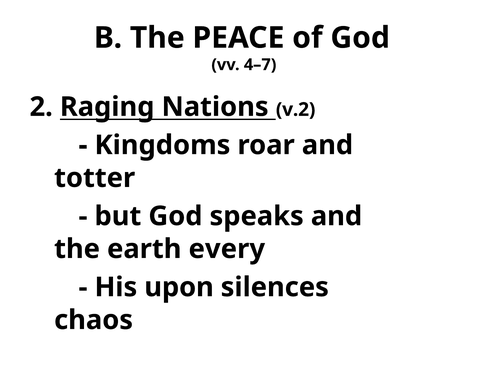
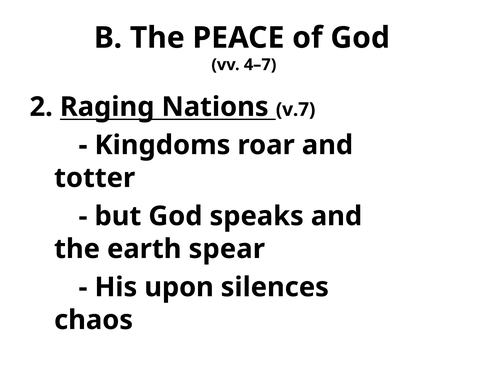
v.2: v.2 -> v.7 (296, 110)
every: every -> spear (227, 249)
